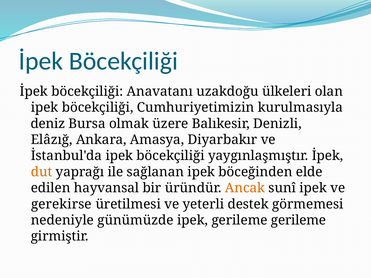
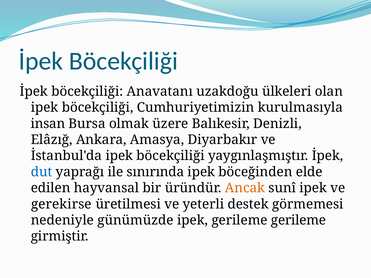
deniz: deniz -> insan (48, 124)
dut colour: orange -> blue (42, 172)
sağlanan: sağlanan -> sınırında (155, 172)
